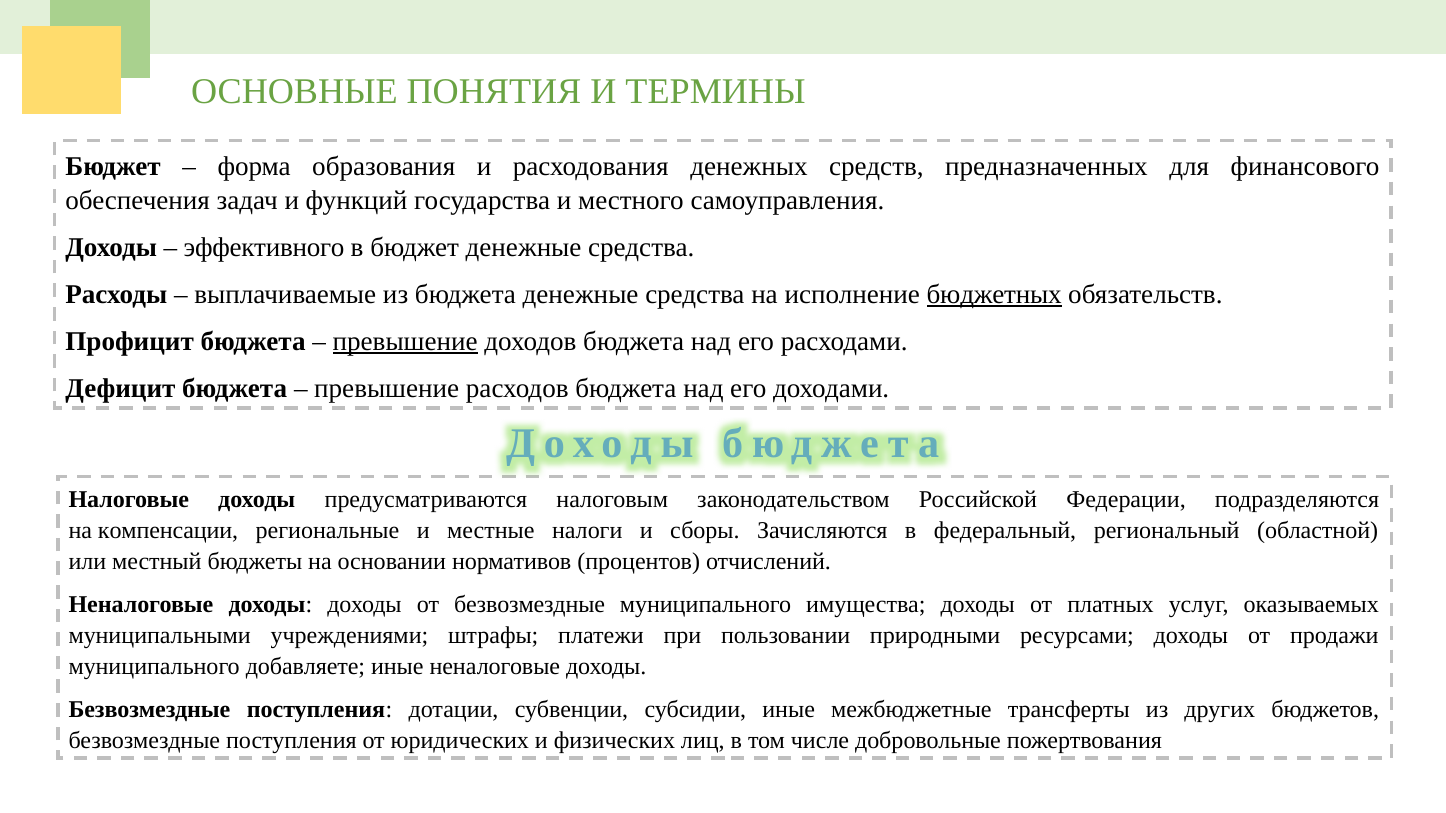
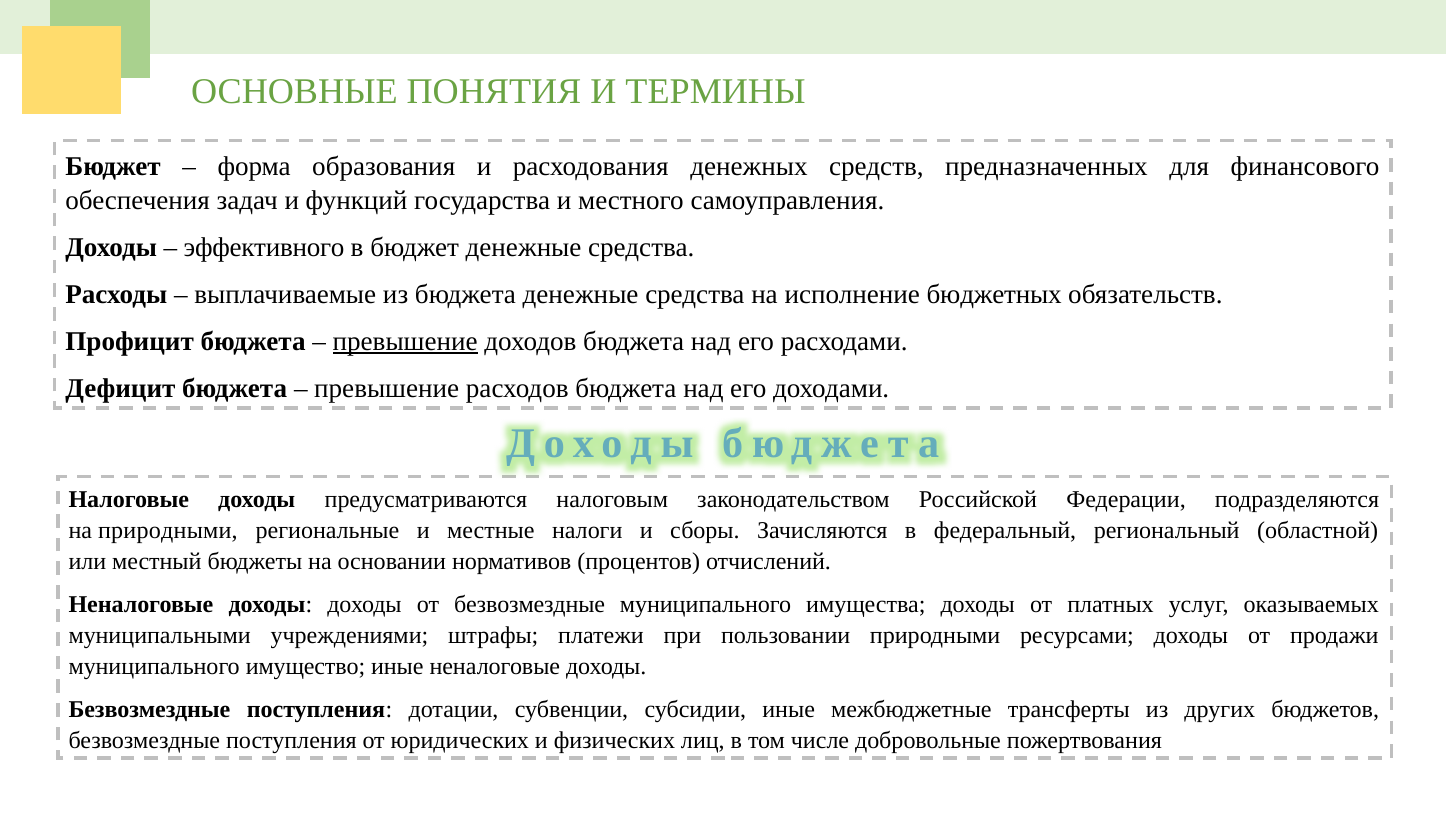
бюджетных underline: present -> none (994, 295)
на компенсации: компенсации -> природными (168, 531)
добавляете: добавляете -> имущество (305, 667)
